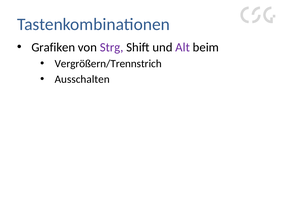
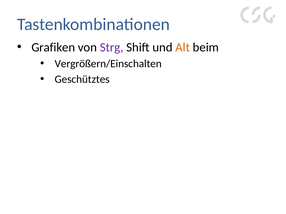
Alt colour: purple -> orange (183, 47)
Vergrößern/Trennstrich: Vergrößern/Trennstrich -> Vergrößern/Einschalten (108, 64)
Ausschalten: Ausschalten -> Geschütztes (82, 79)
